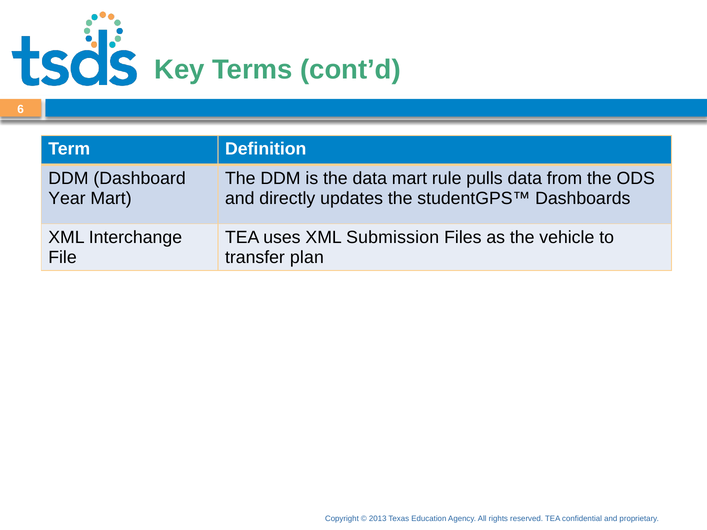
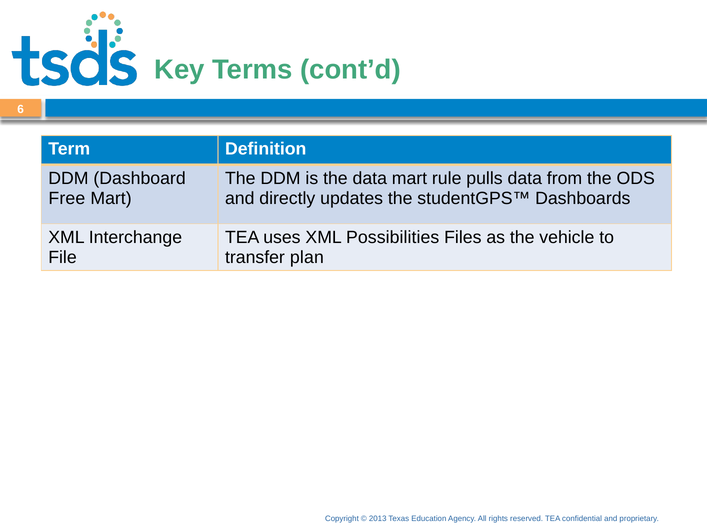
Year: Year -> Free (67, 198)
Submission: Submission -> Possibilities (393, 238)
